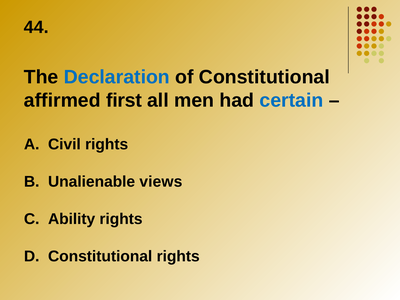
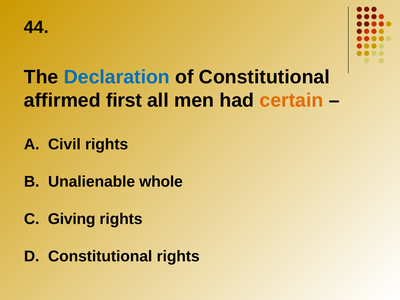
certain colour: blue -> orange (291, 100)
views: views -> whole (161, 182)
Ability: Ability -> Giving (72, 219)
